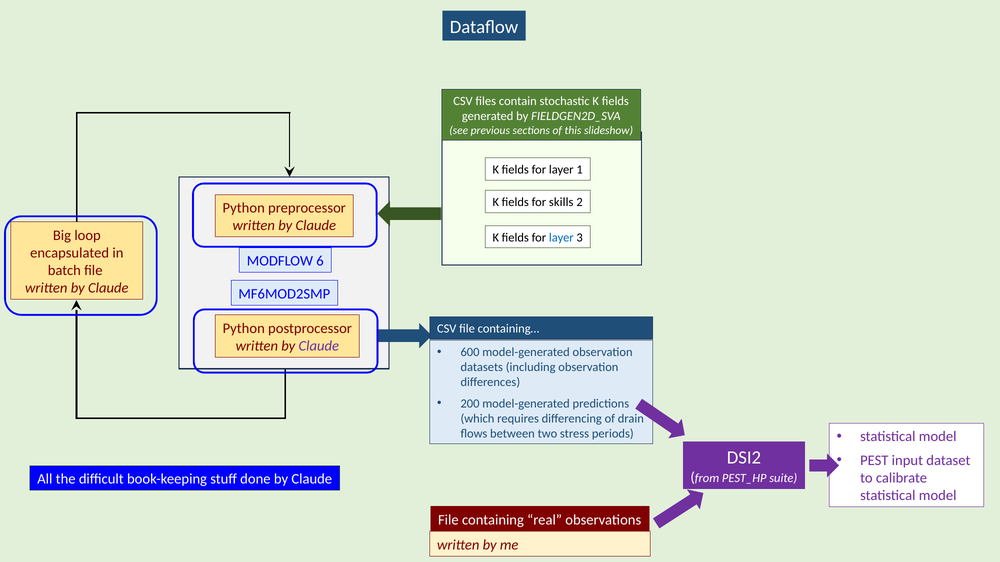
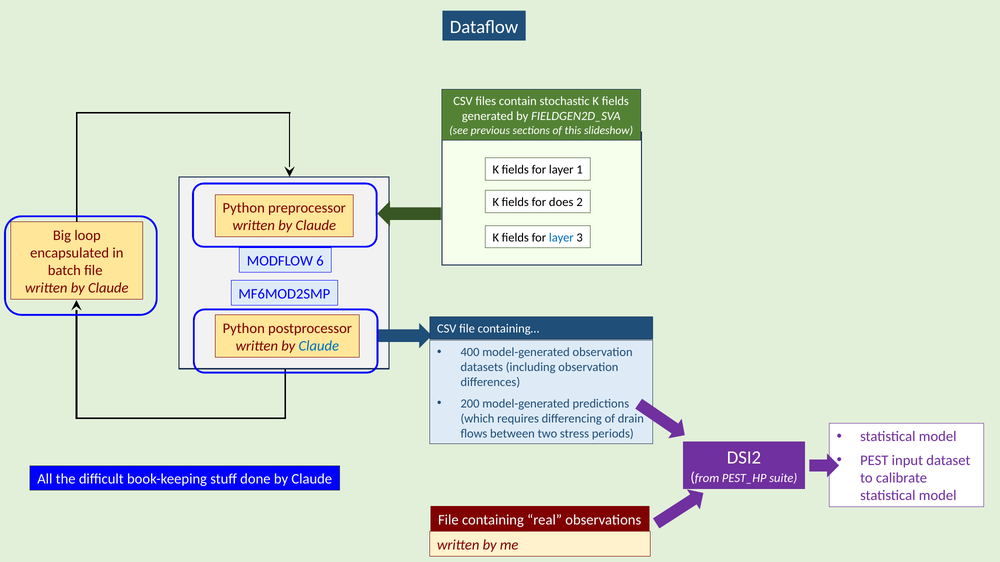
skills: skills -> does (561, 202)
Claude colour: purple -> blue (319, 346)
600: 600 -> 400 (470, 353)
